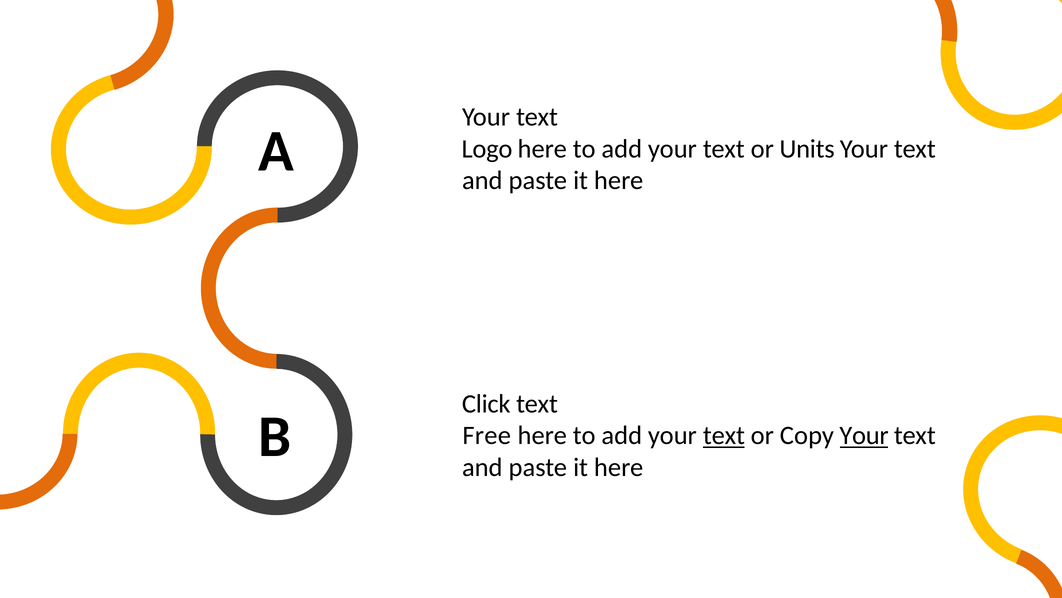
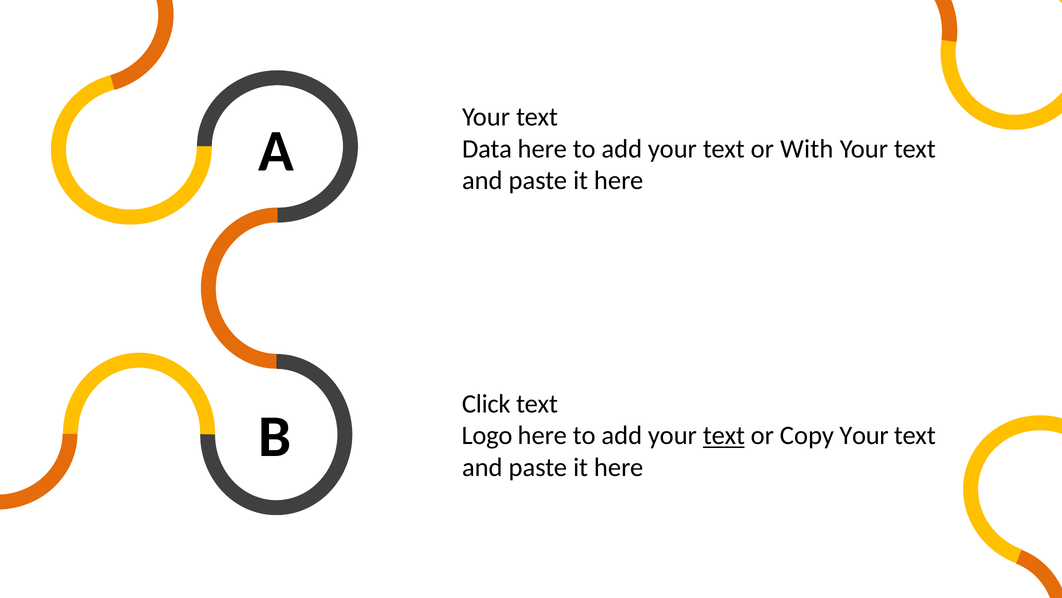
Logo: Logo -> Data (487, 149)
Units: Units -> With (807, 149)
Free: Free -> Logo (487, 435)
Your underline: present -> none (864, 435)
